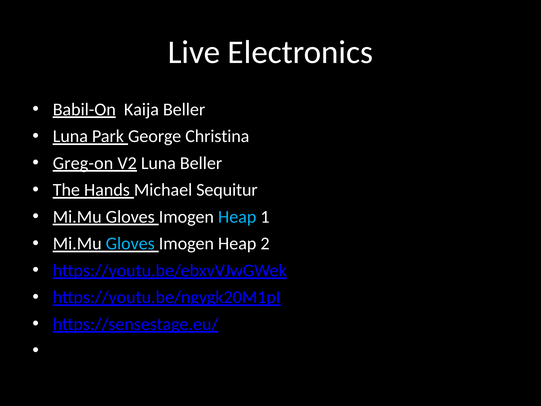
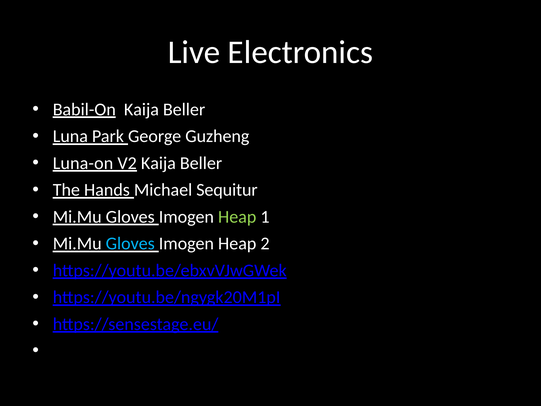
Christina: Christina -> Guzheng (217, 136)
Greg-on: Greg-on -> Luna-on (83, 163)
V2 Luna: Luna -> Kaija (158, 163)
Heap colour: light blue -> light green (237, 217)
